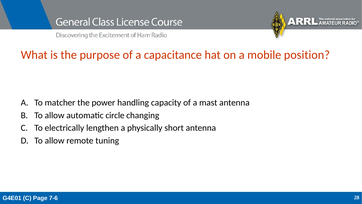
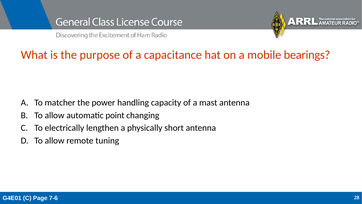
position: position -> bearings (307, 55)
circle: circle -> point (115, 115)
